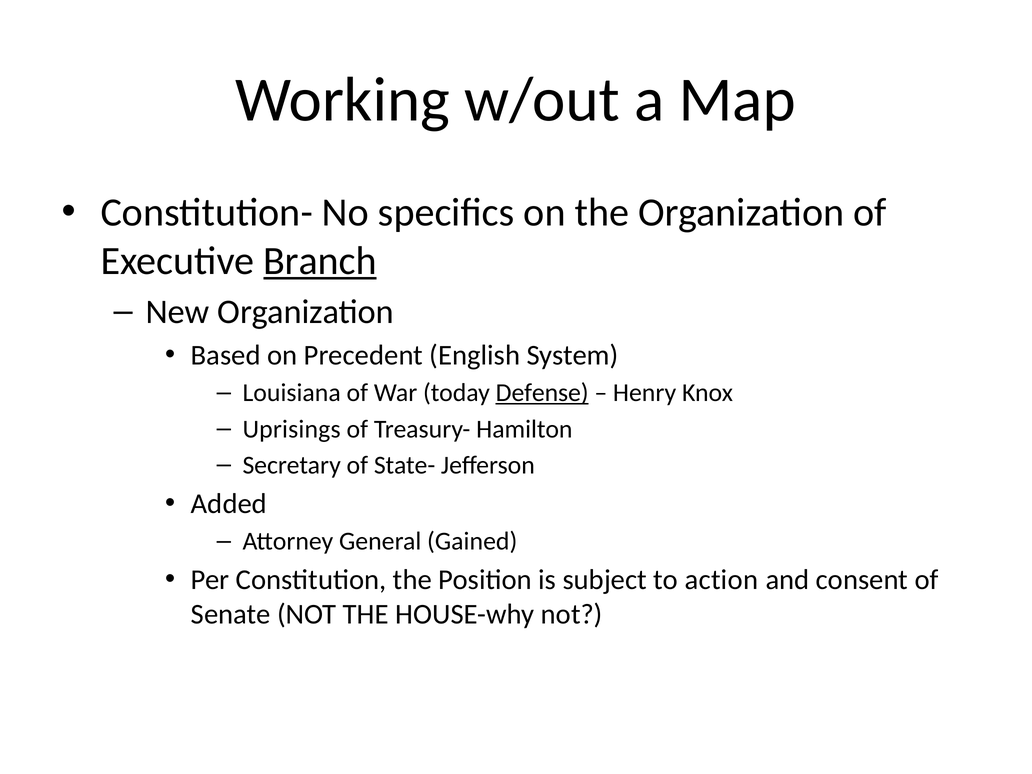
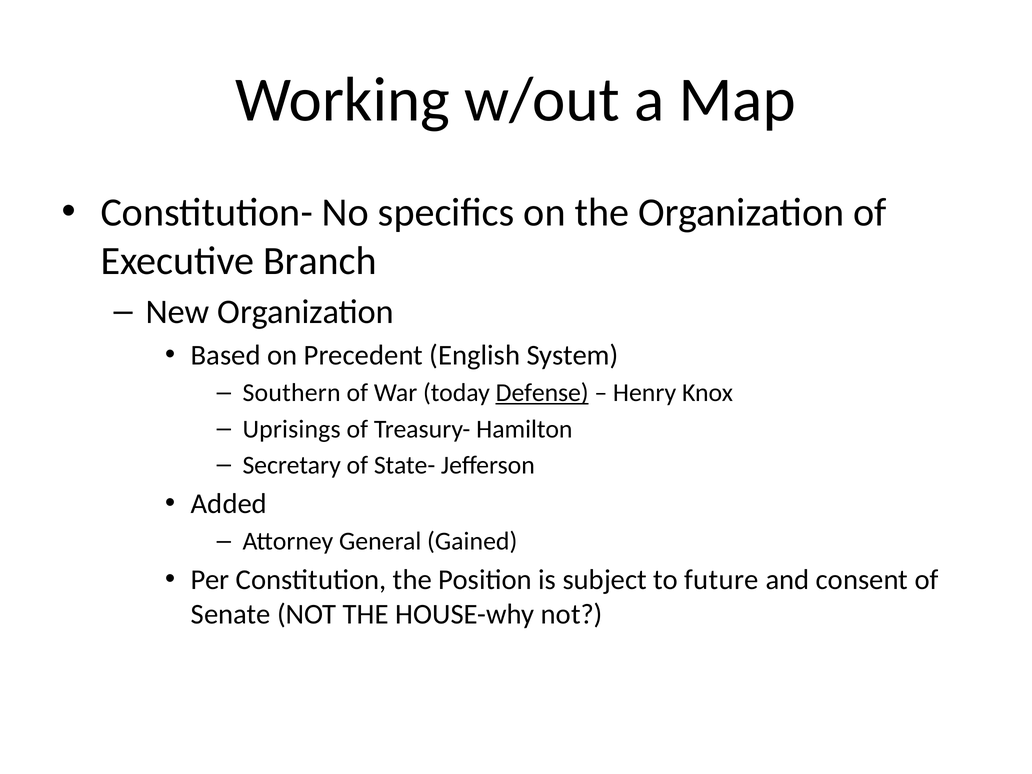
Branch underline: present -> none (320, 261)
Louisiana: Louisiana -> Southern (292, 393)
action: action -> future (721, 580)
